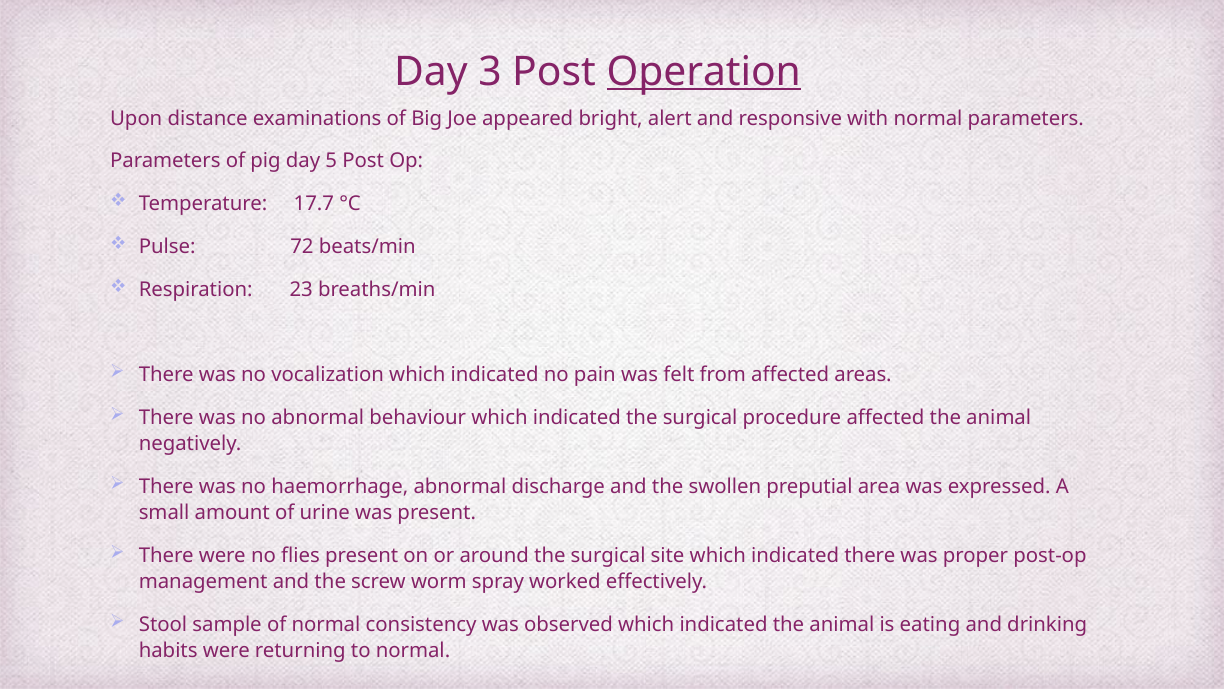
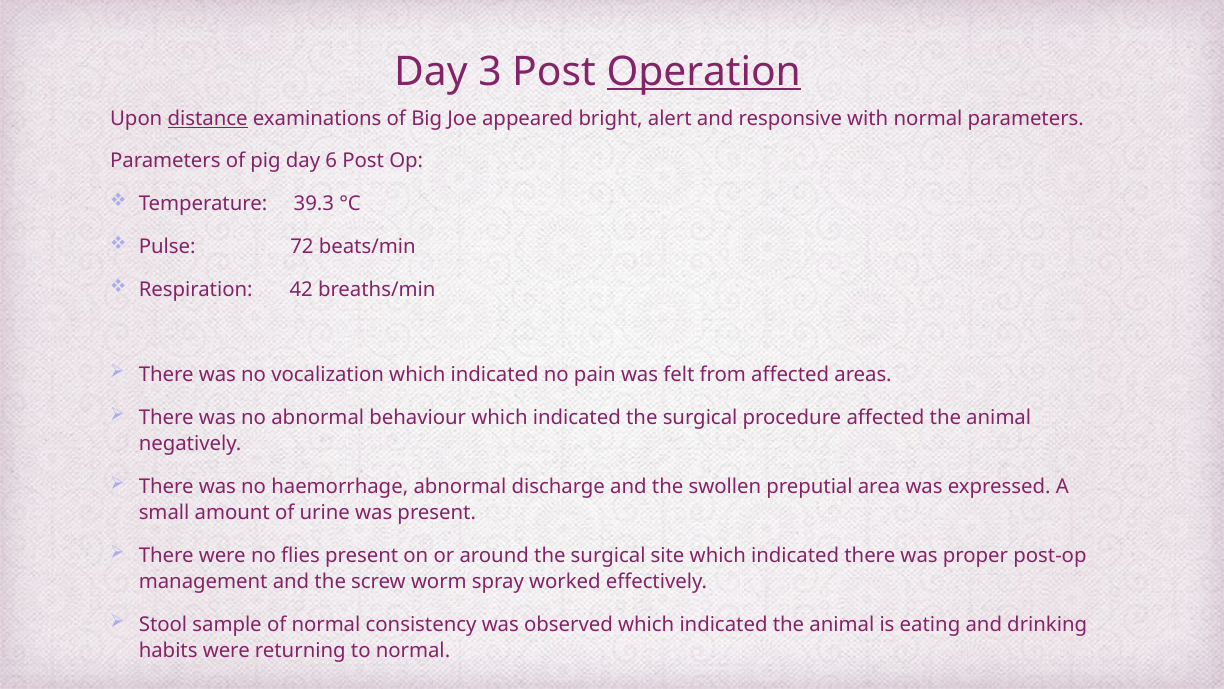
distance underline: none -> present (208, 118)
5: 5 -> 6 (331, 161)
17.7: 17.7 -> 39.3 (314, 204)
23: 23 -> 42 (301, 289)
